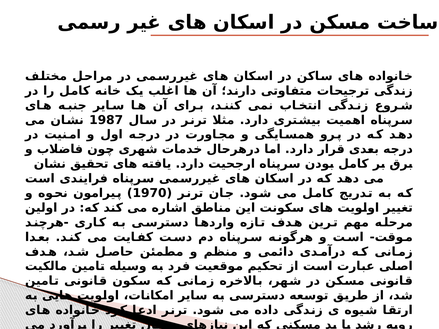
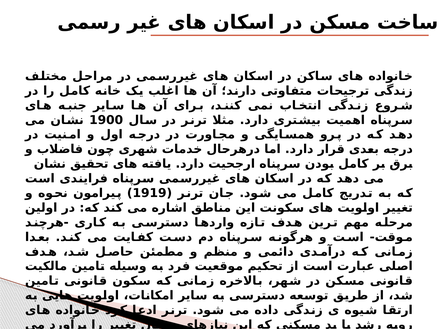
1987: 1987 -> 1900 (106, 120)
1970: 1970 -> 1919 (150, 193)
